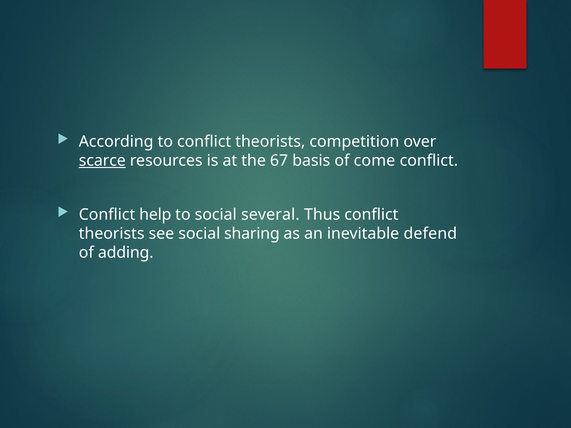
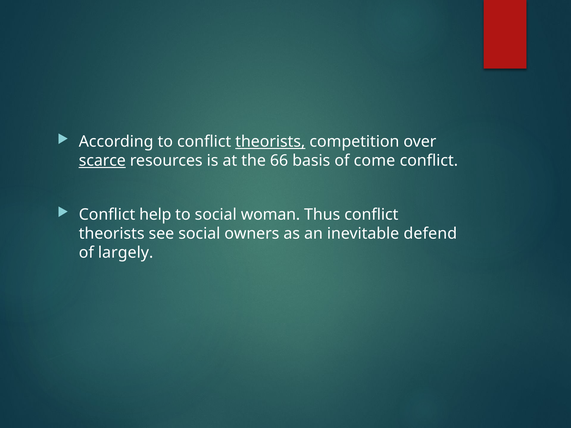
theorists underline: none -> present (270, 142)
67: 67 -> 66 (279, 161)
several: several -> woman (271, 215)
sharing: sharing -> owners (252, 234)
adding: adding -> largely (126, 253)
